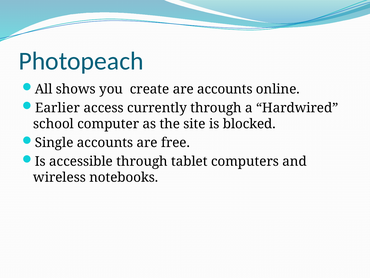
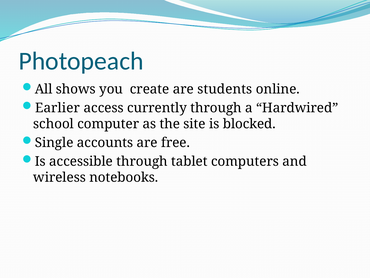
are accounts: accounts -> students (225, 89)
